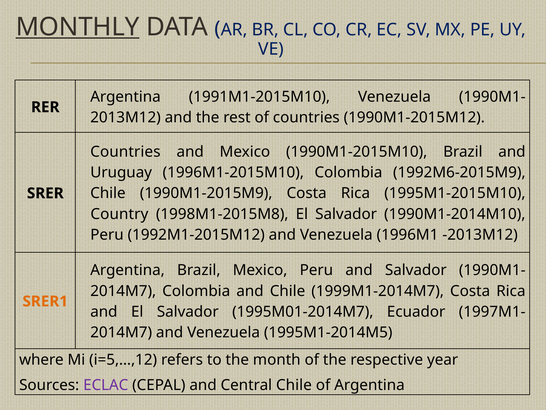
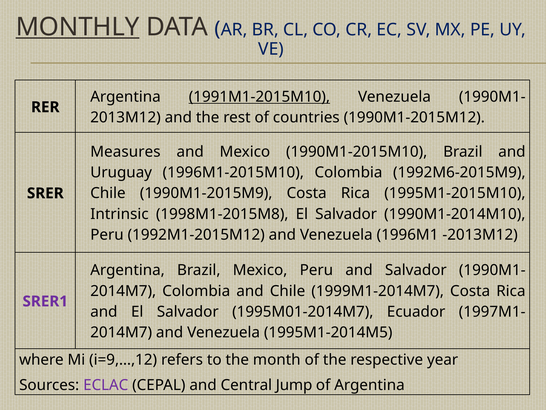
1991M1-2015M10 underline: none -> present (259, 97)
Countries: Countries -> Measures (125, 152)
Country: Country -> Intrinsic (119, 214)
SRER1 colour: orange -> purple (45, 301)
i=5,…,12: i=5,…,12 -> i=9,…,12 (123, 359)
Central Chile: Chile -> Jump (294, 385)
